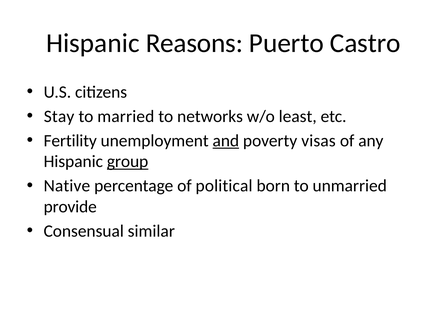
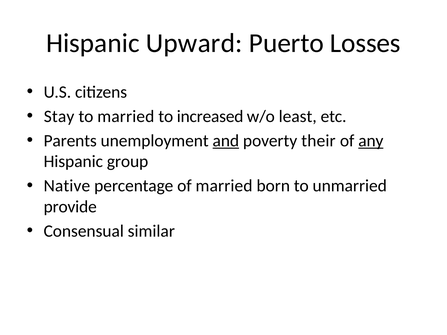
Reasons: Reasons -> Upward (194, 43)
Castro: Castro -> Losses (365, 43)
networks: networks -> increased (210, 116)
Fertility: Fertility -> Parents (70, 141)
visas: visas -> their (318, 141)
any underline: none -> present (371, 141)
group underline: present -> none (128, 162)
of political: political -> married (224, 186)
